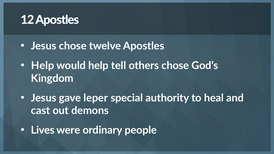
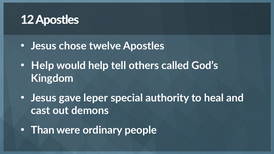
others chose: chose -> called (175, 66)
Lives: Lives -> Than (43, 130)
